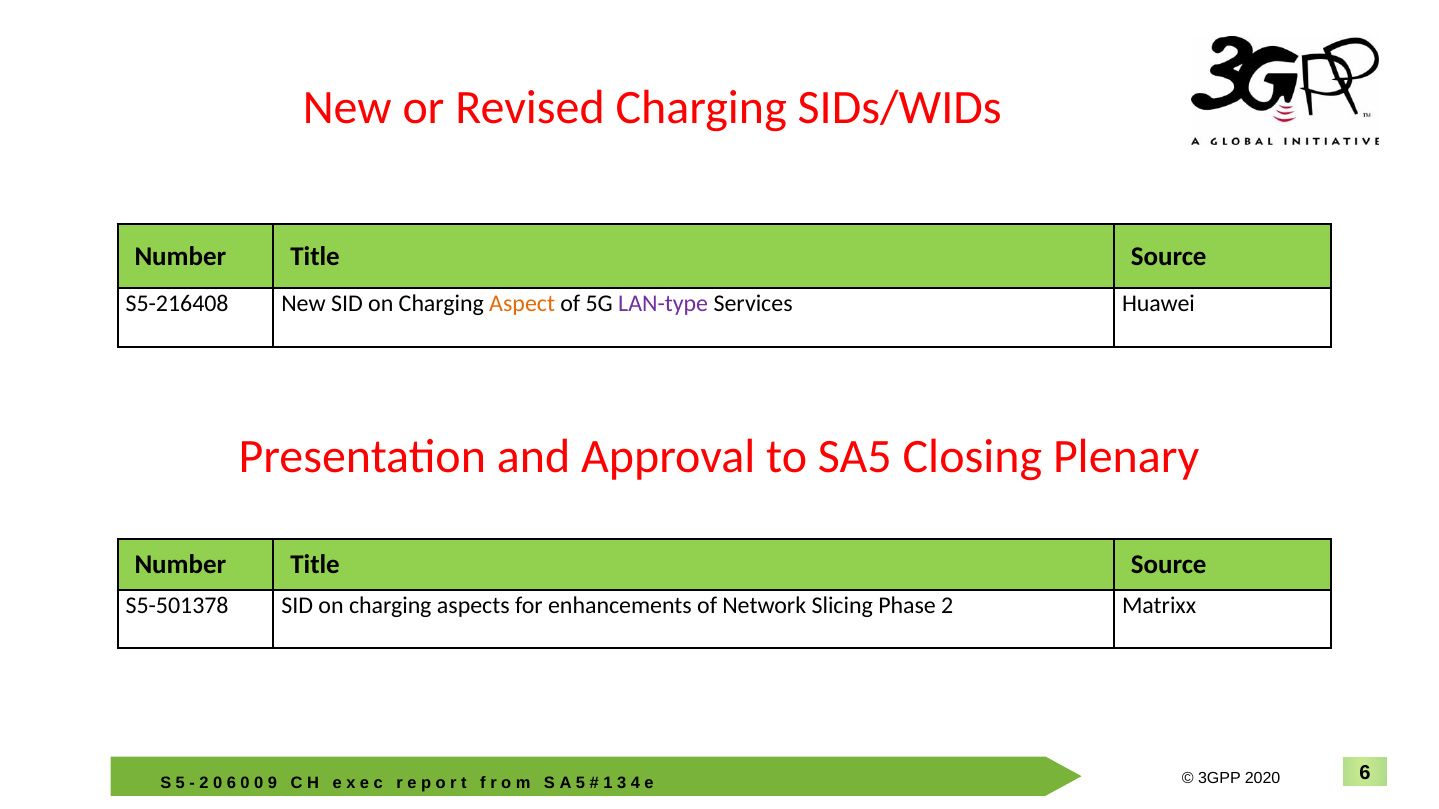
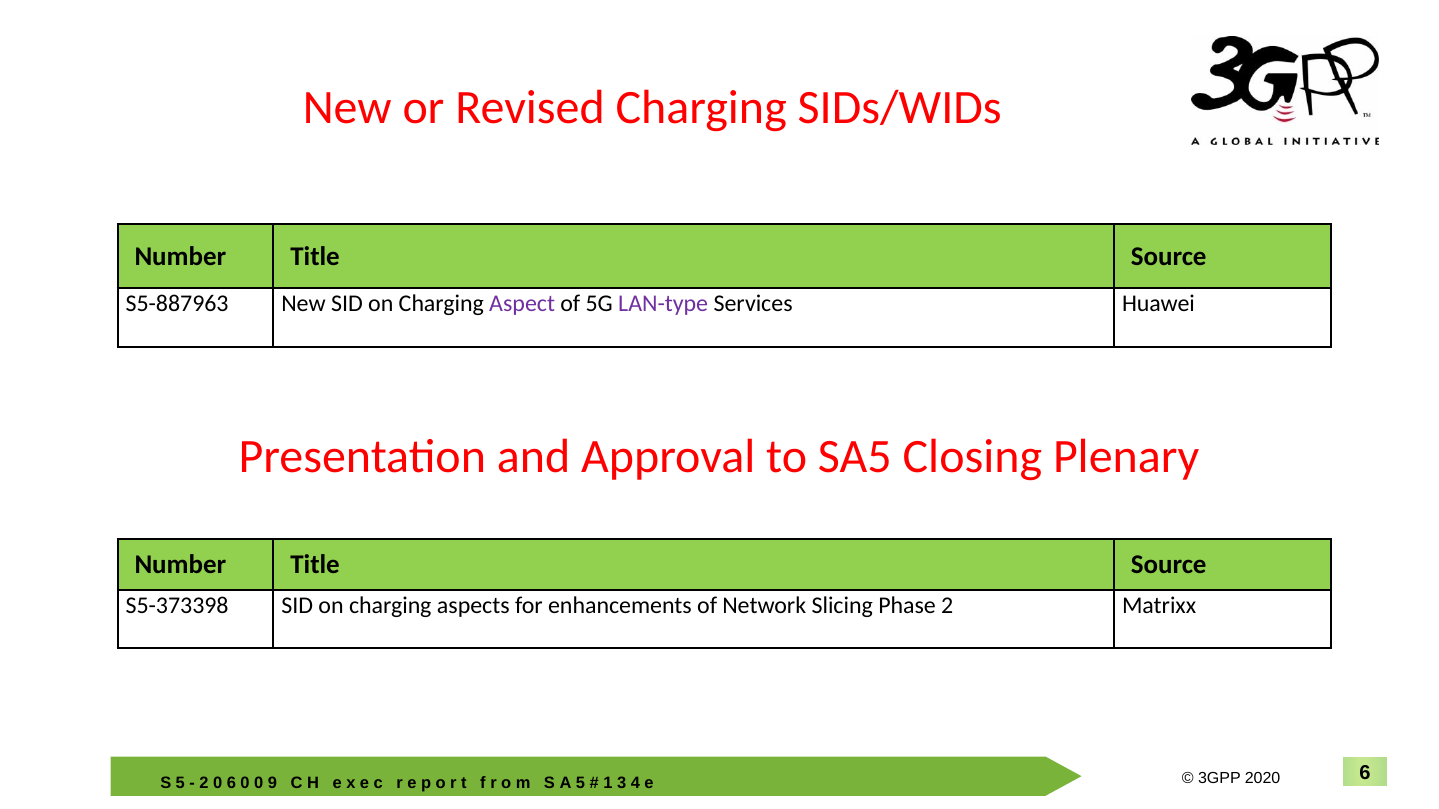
S5-216408: S5-216408 -> S5-887963 (177, 304)
Aspect colour: orange -> purple (522, 304)
S5-501378: S5-501378 -> S5-373398 (177, 606)
